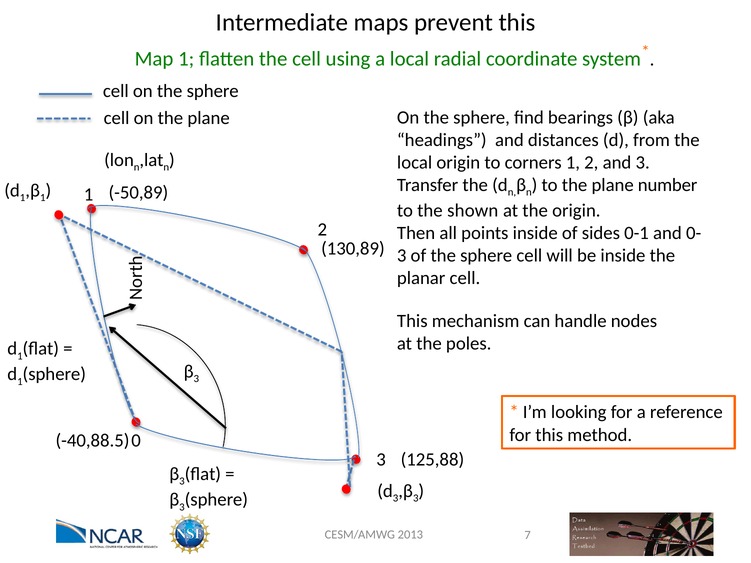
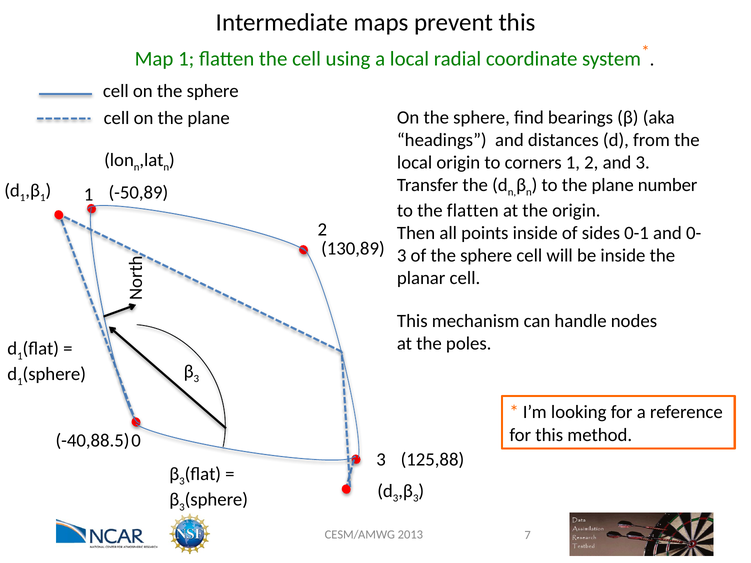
the shown: shown -> flatten (473, 211)
